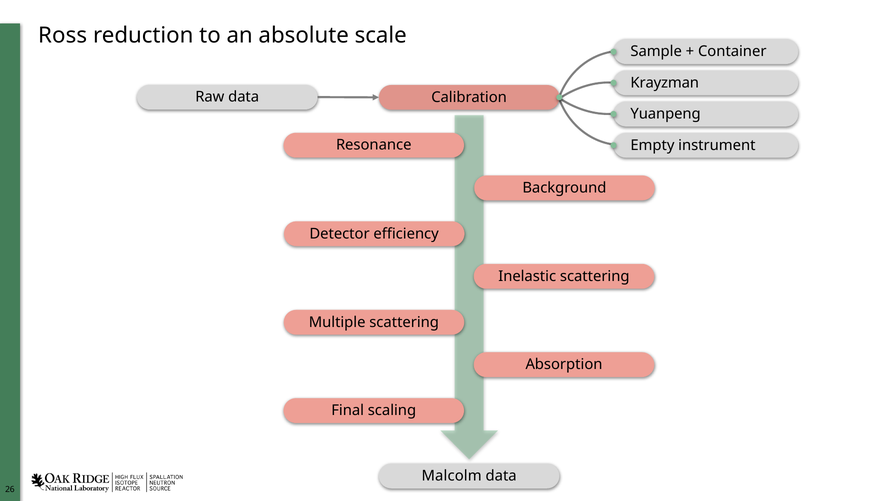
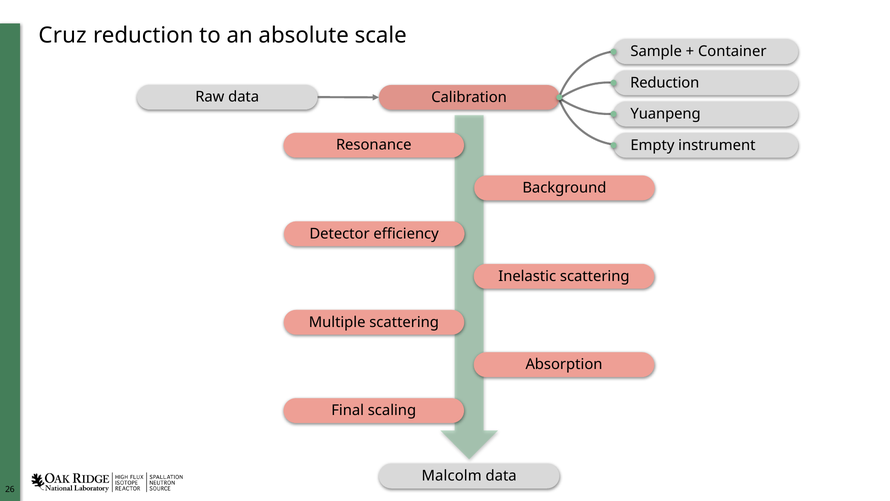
Ross: Ross -> Cruz (63, 35)
Krayzman: Krayzman -> Reduction (665, 83)
